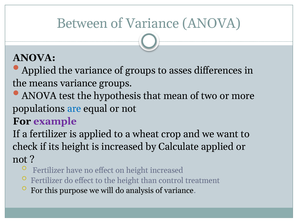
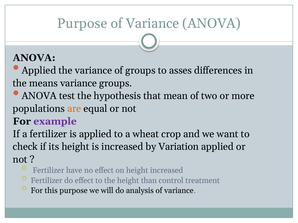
Between: Between -> Purpose (82, 23)
are colour: blue -> orange (74, 109)
Calculate: Calculate -> Variation (179, 147)
